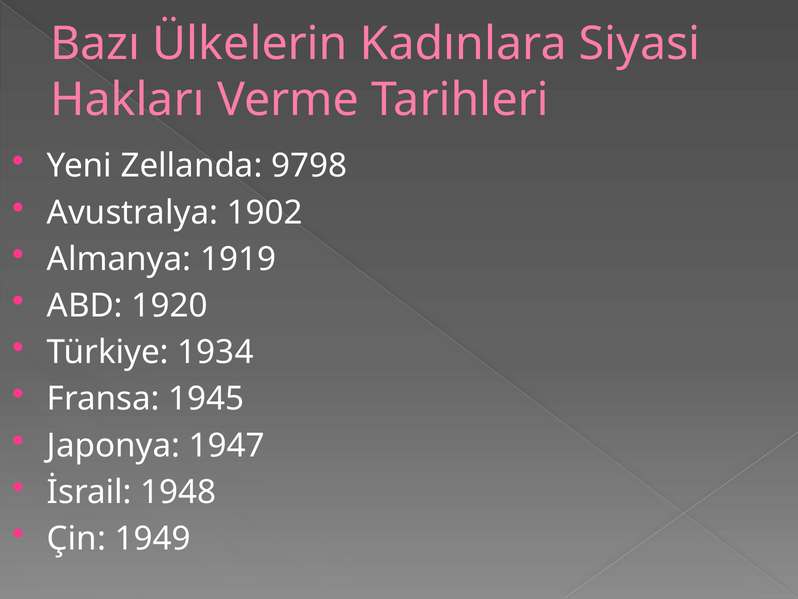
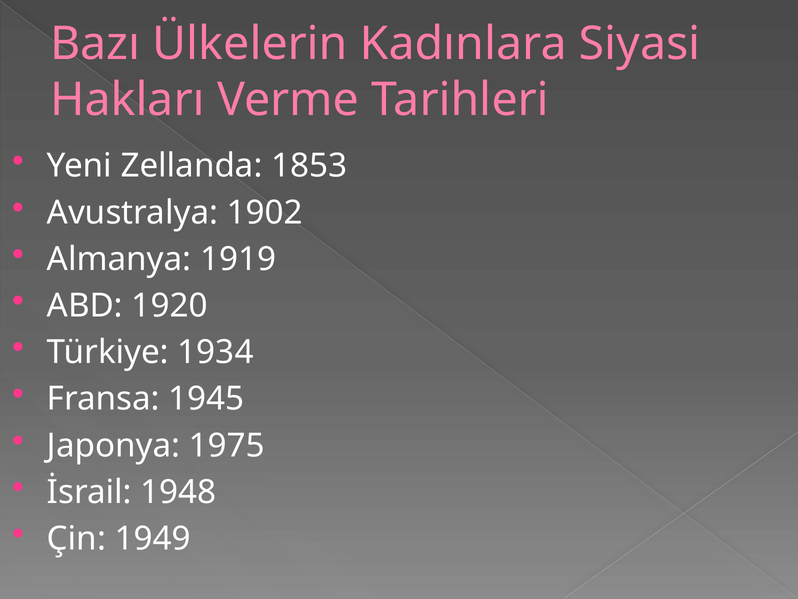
9798: 9798 -> 1853 (309, 166)
1947: 1947 -> 1975 (227, 445)
